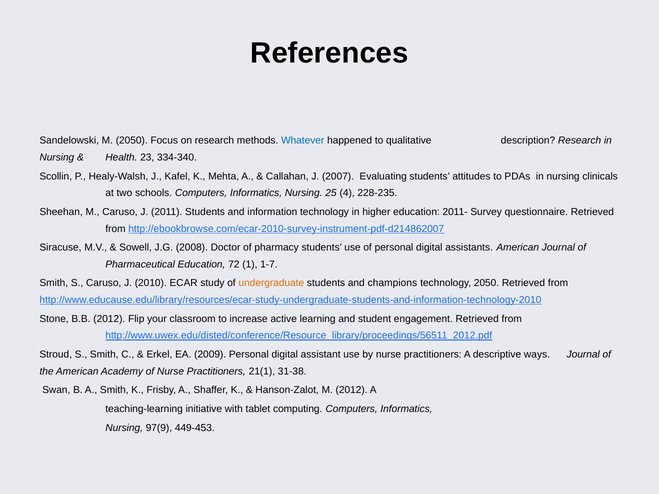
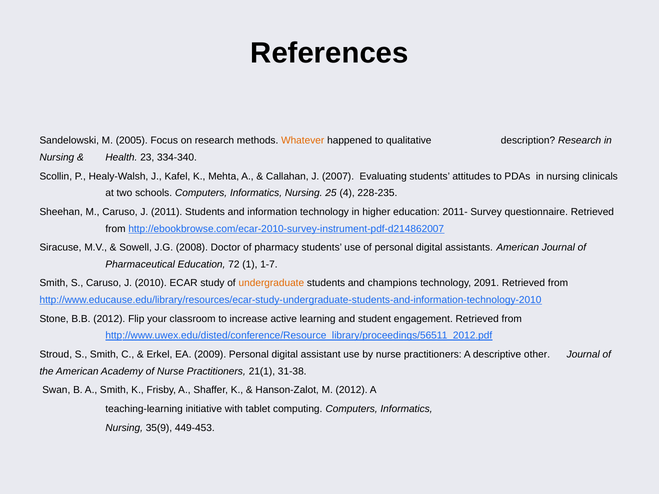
M 2050: 2050 -> 2005 (132, 141)
Whatever colour: blue -> orange (303, 141)
technology 2050: 2050 -> 2091 (487, 283)
ways: ways -> other (537, 355)
97(9: 97(9 -> 35(9 (159, 428)
